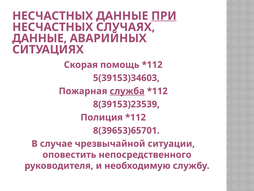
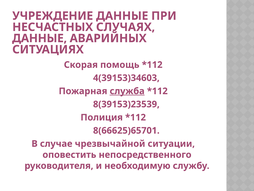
НЕСЧАСТНЫХ: НЕСЧАСТНЫХ -> УЧРЕЖДЕНИЕ (53, 16)
ПРИ underline: present -> none (164, 16)
5(39153)34603: 5(39153)34603 -> 4(39153)34603 (126, 78)
8(39653)65701: 8(39653)65701 -> 8(66625)65701 (126, 130)
